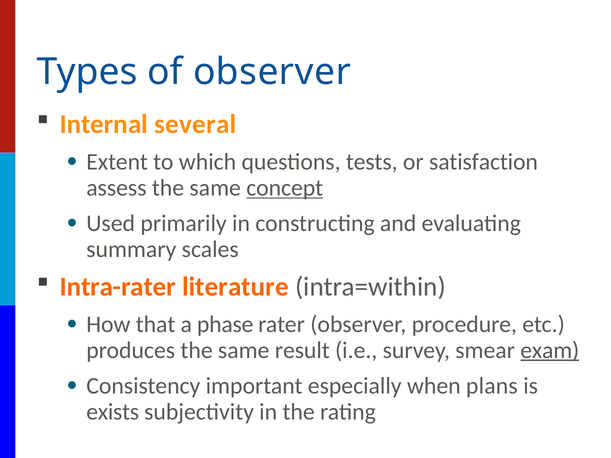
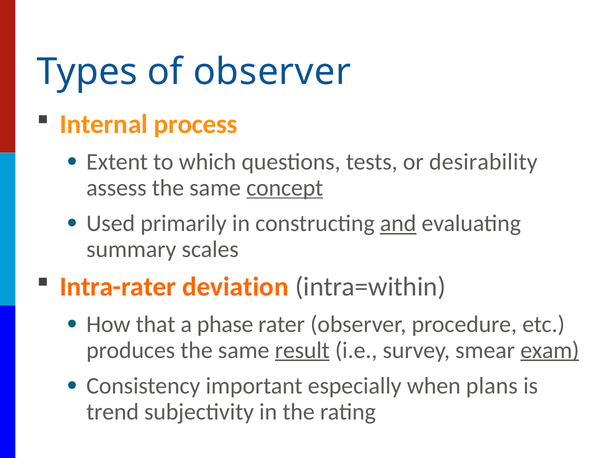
several: several -> process (196, 124)
satisfaction: satisfaction -> desirability (483, 162)
and underline: none -> present (398, 224)
literature: literature -> deviation (235, 287)
result underline: none -> present (302, 350)
exists: exists -> trend (113, 412)
